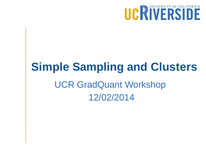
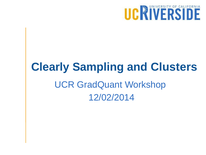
Simple: Simple -> Clearly (50, 67)
